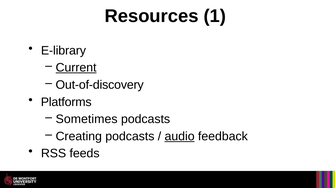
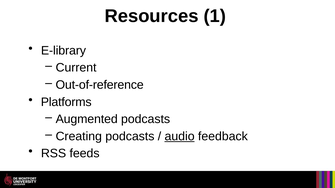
Current underline: present -> none (76, 68)
Out-of-discovery: Out-of-discovery -> Out-of-reference (100, 85)
Sometimes: Sometimes -> Augmented (87, 119)
